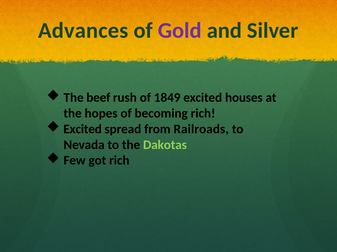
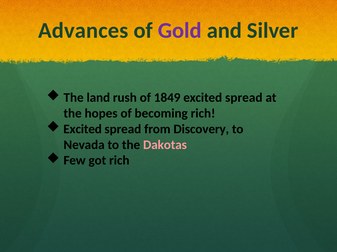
beef: beef -> land (98, 98)
1849 excited houses: houses -> spread (244, 98)
Railroads: Railroads -> Discovery (201, 129)
Dakotas colour: light green -> pink (165, 145)
